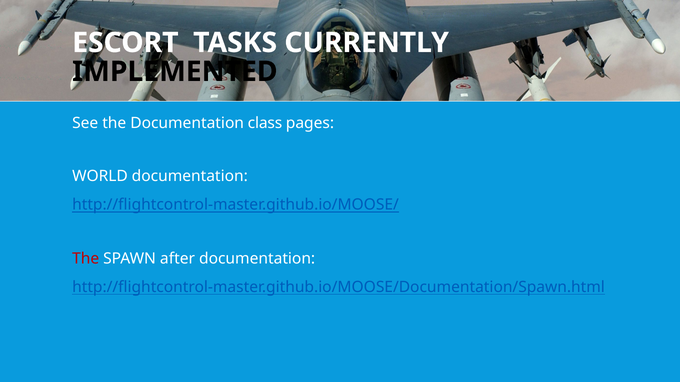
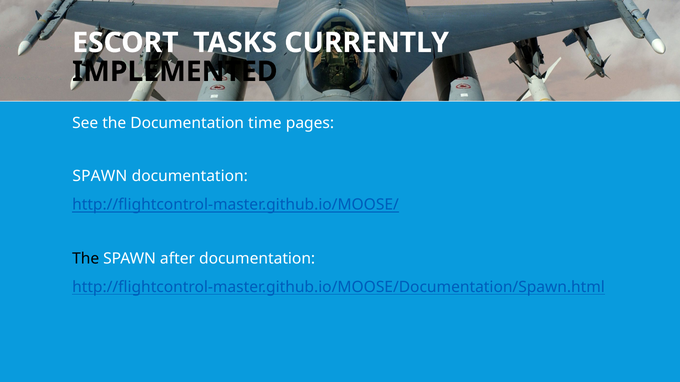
class: class -> time (265, 123)
WORLD: WORLD -> SPAWN (100, 177)
The colour: red -> black (86, 259)
